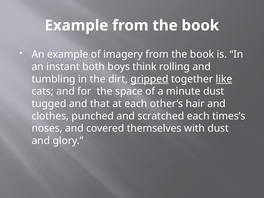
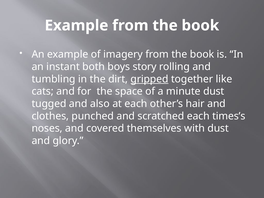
think: think -> story (145, 67)
like underline: present -> none (224, 79)
that: that -> also (100, 104)
